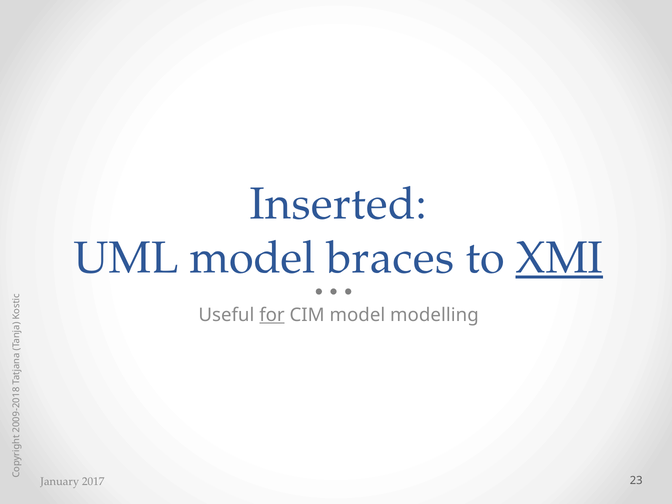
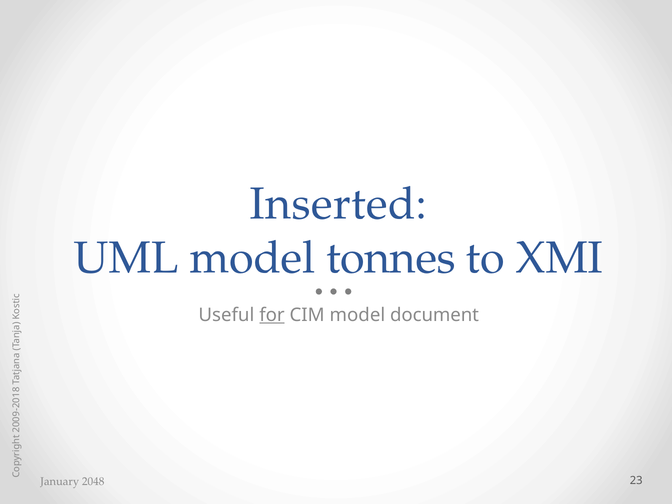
braces: braces -> tonnes (391, 258)
XMI underline: present -> none (559, 258)
modelling: modelling -> document (435, 315)
2017: 2017 -> 2048 (93, 481)
